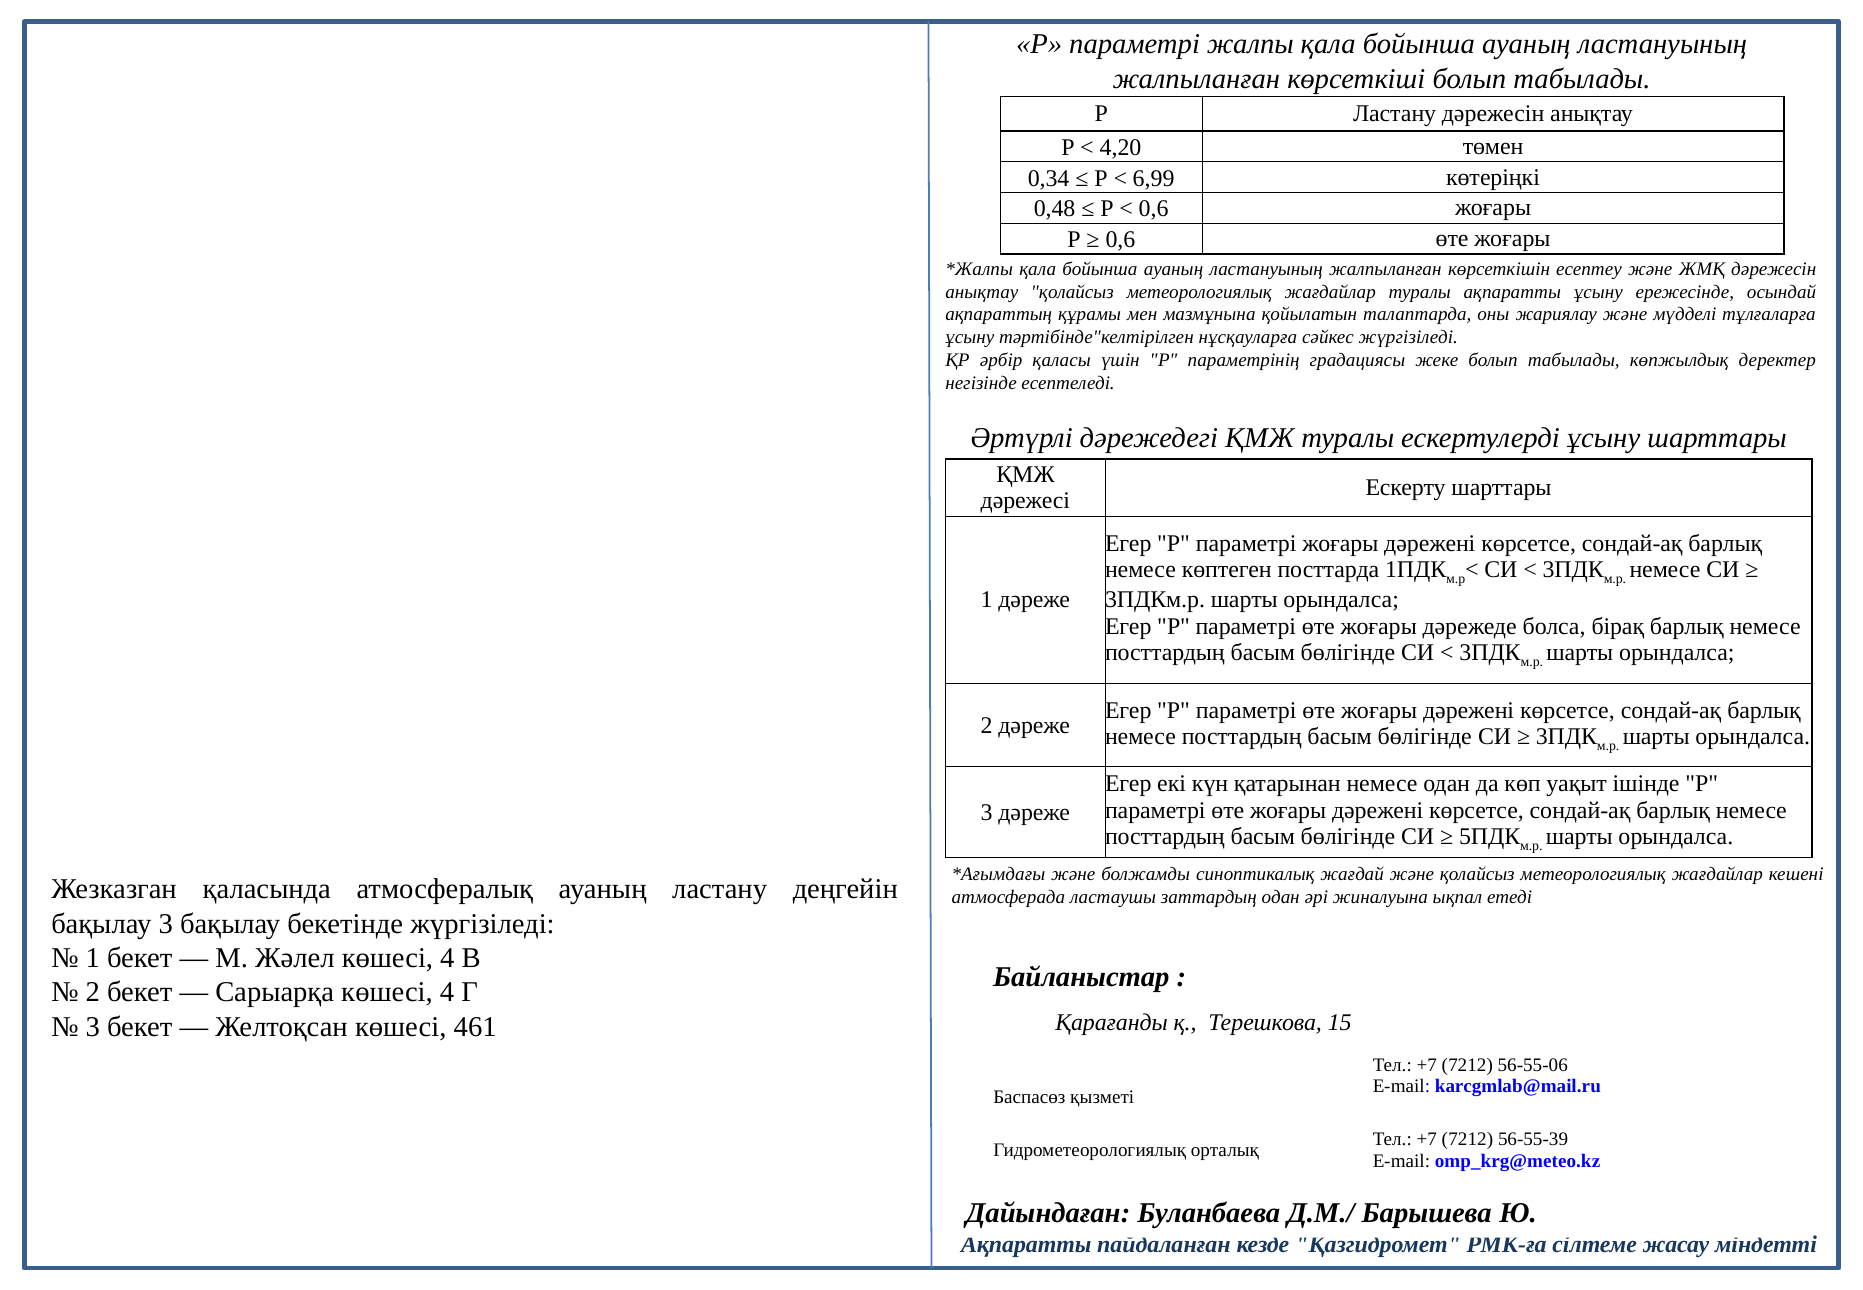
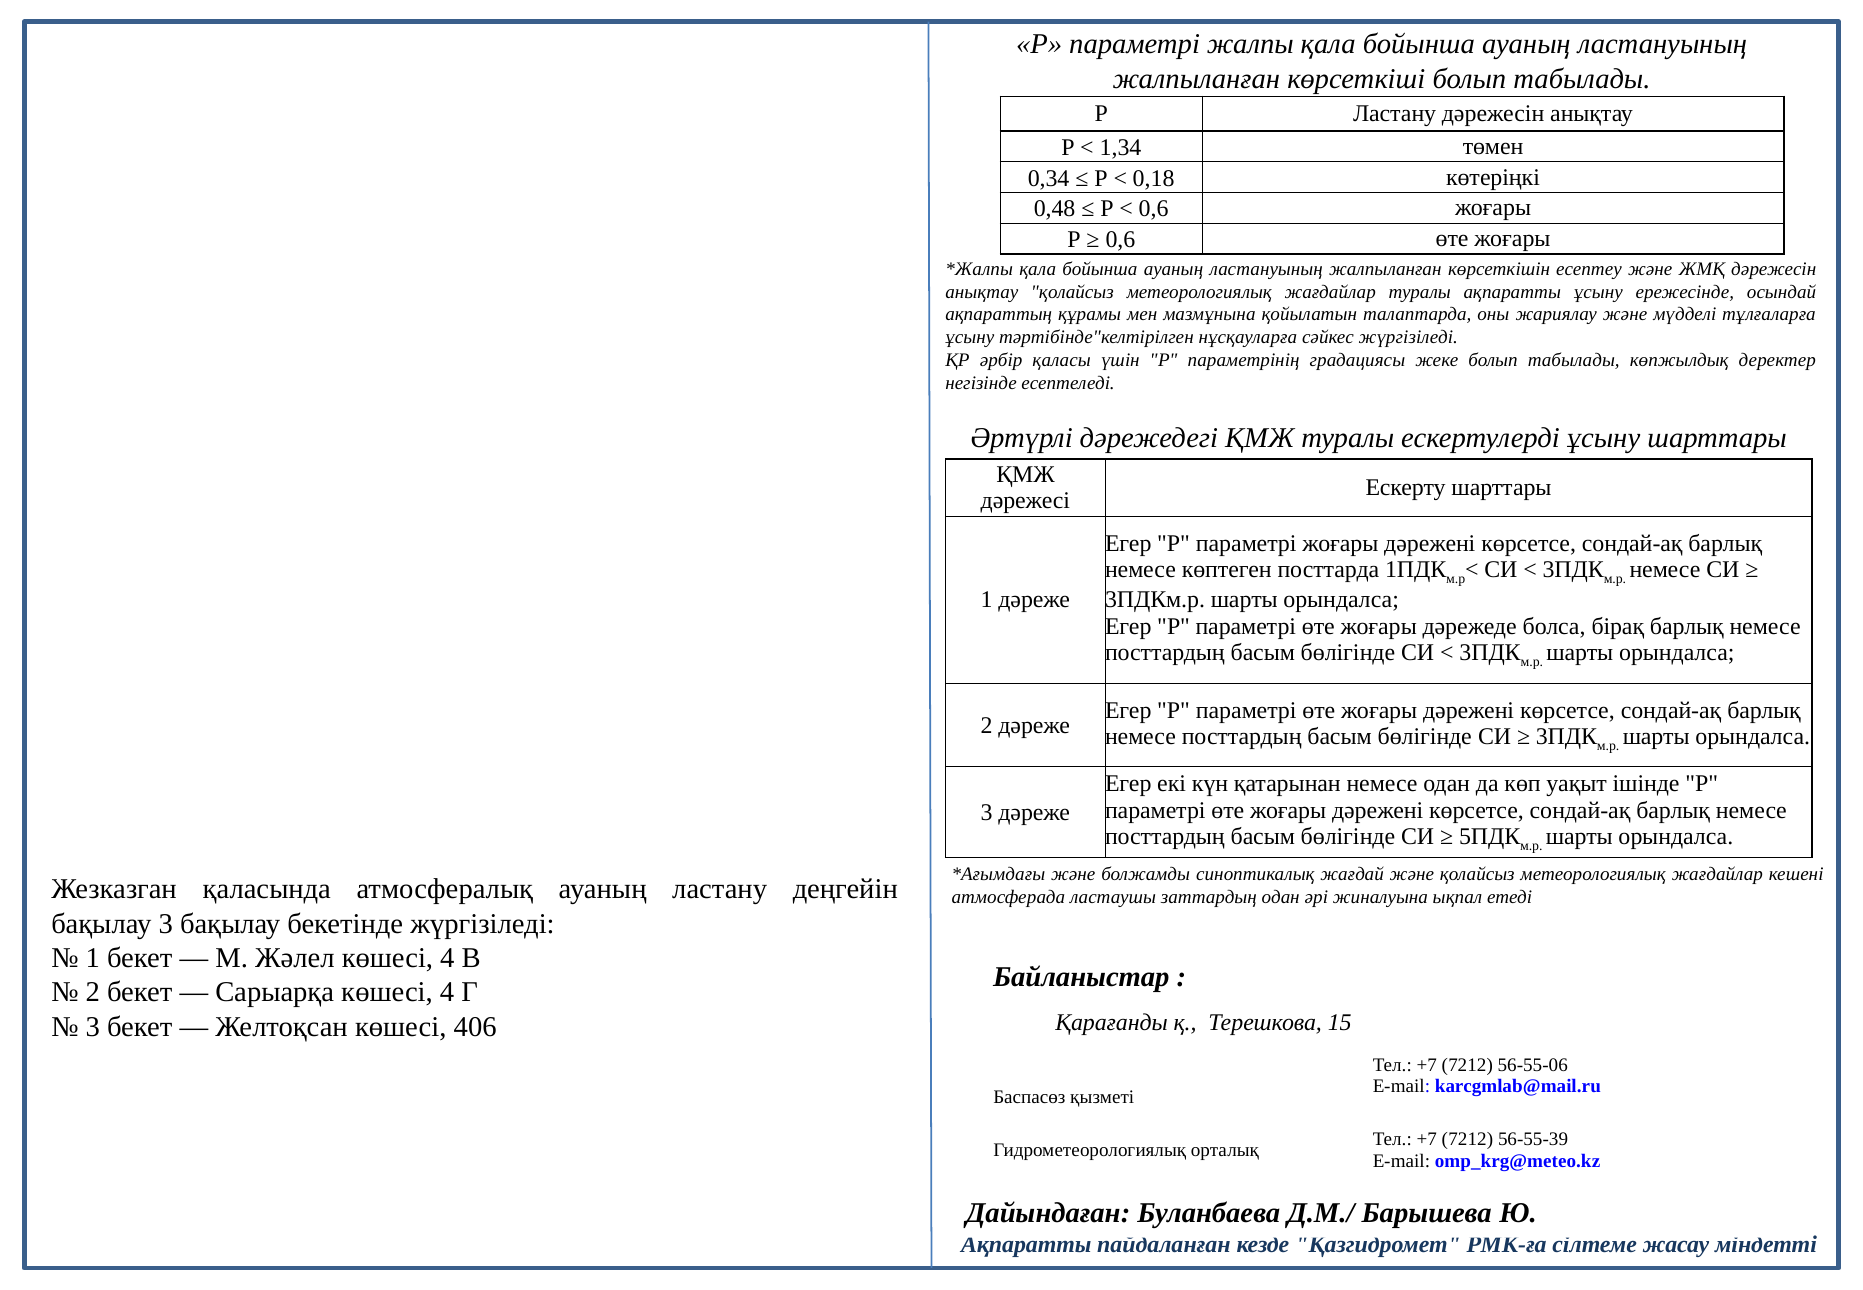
4,20: 4,20 -> 1,34 (1121, 147)
6,99: 6,99 -> 0,18 (1154, 178)
461: 461 -> 406 (475, 1027)
